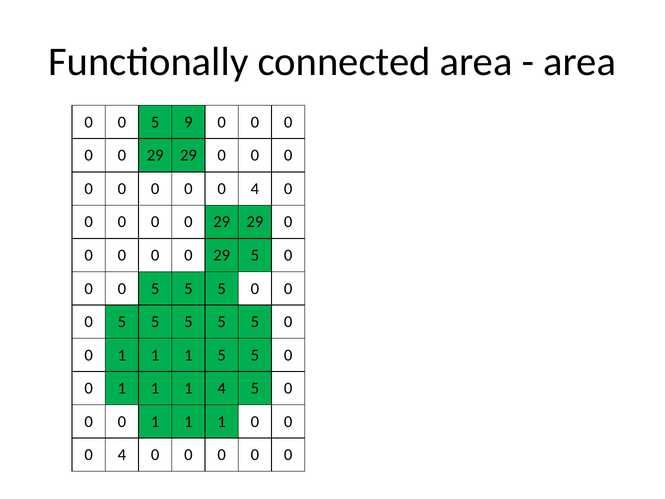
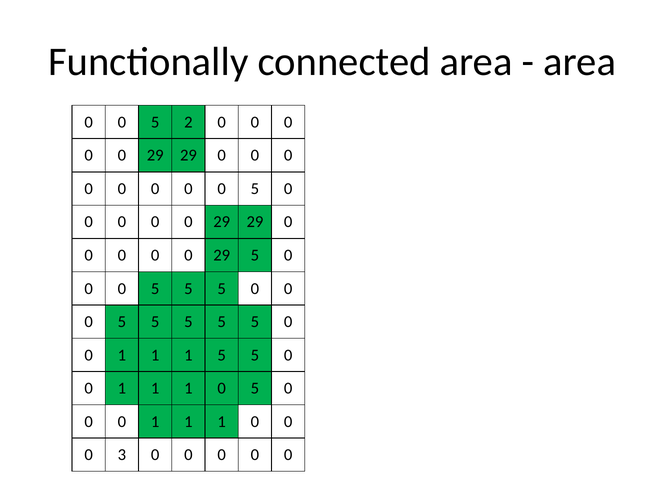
9: 9 -> 2 (188, 122)
4: 4 -> 5 (255, 189)
4: 4 -> 0 (222, 388)
4: 4 -> 3 (122, 455)
